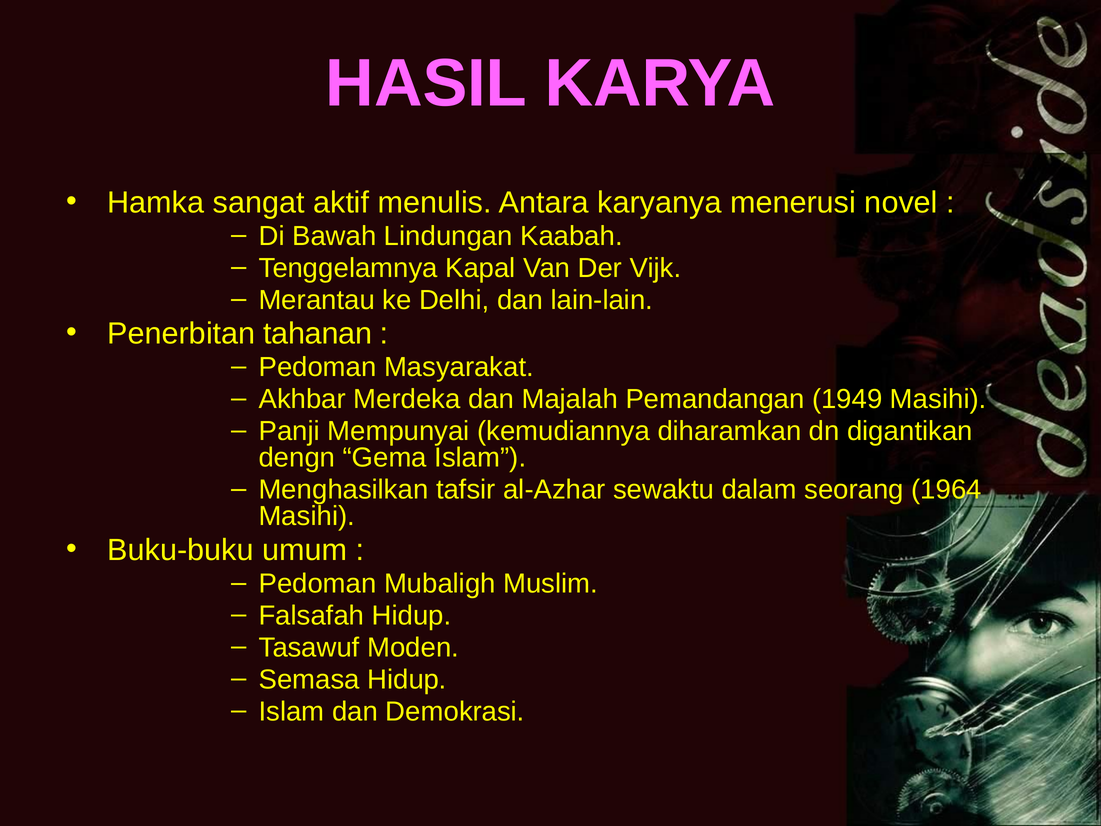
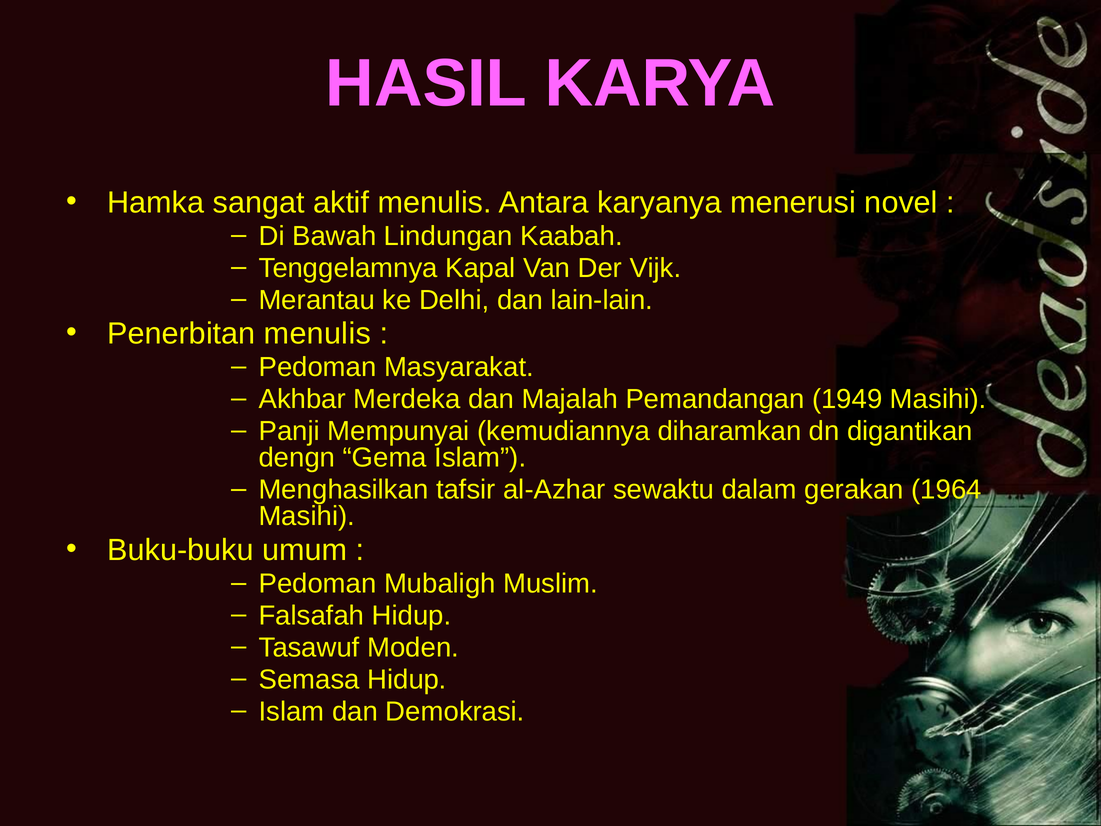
Penerbitan tahanan: tahanan -> menulis (317, 334)
seorang: seorang -> gerakan (854, 490)
